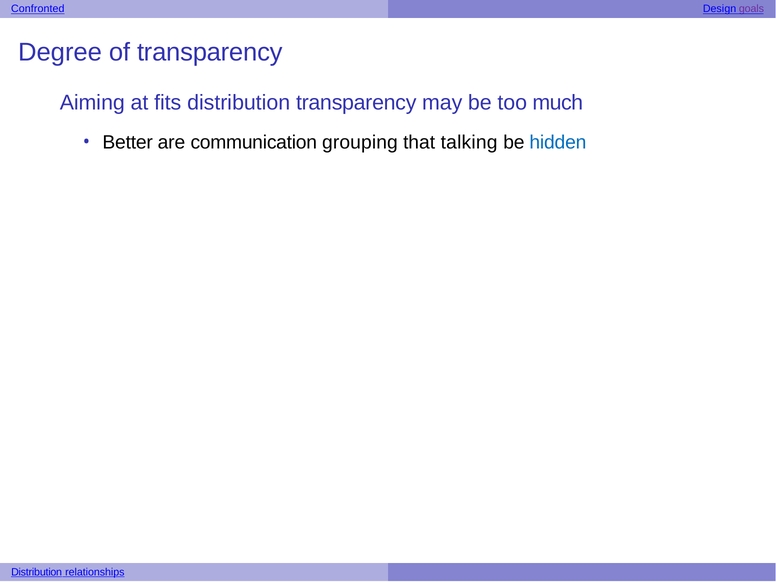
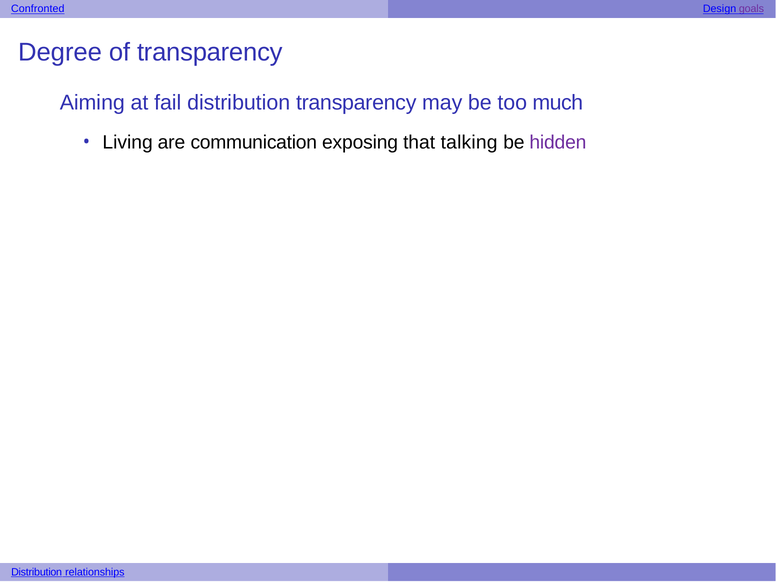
fits: fits -> fail (168, 103)
Better: Better -> Living (128, 142)
grouping: grouping -> exposing (360, 142)
hidden colour: blue -> purple (558, 142)
